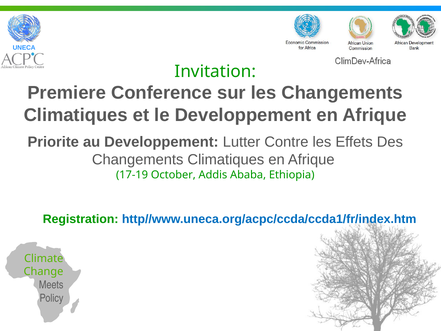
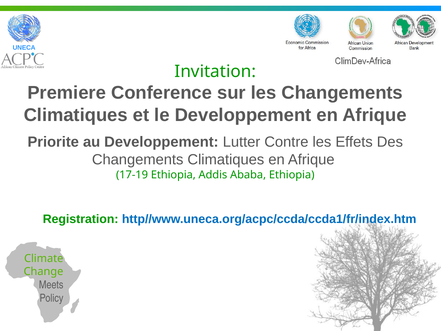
17-19 October: October -> Ethiopia (173, 175)
